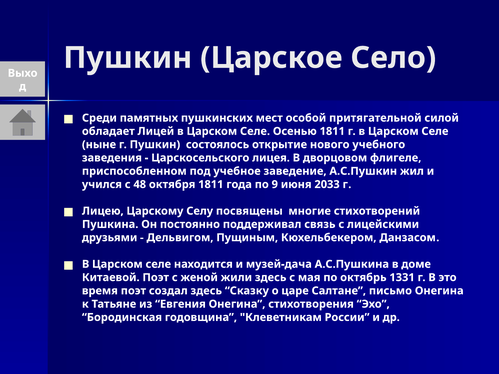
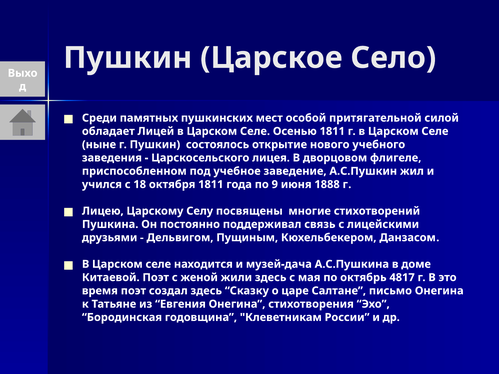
48: 48 -> 18 (140, 185)
2033: 2033 -> 1888 (327, 185)
1331: 1331 -> 4817 (402, 278)
